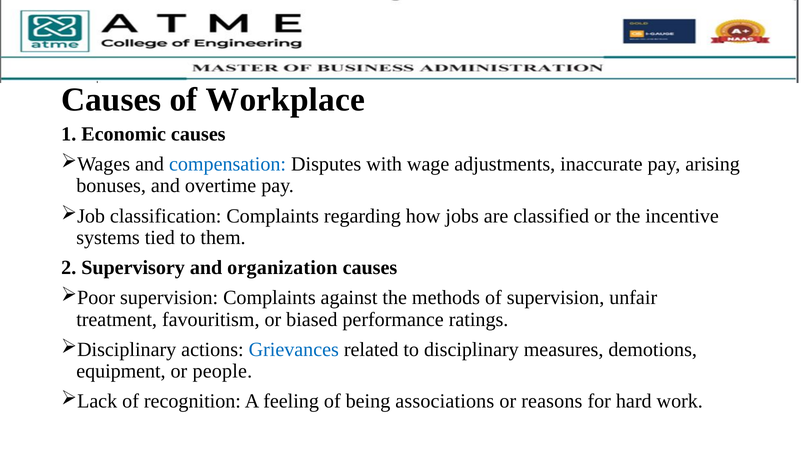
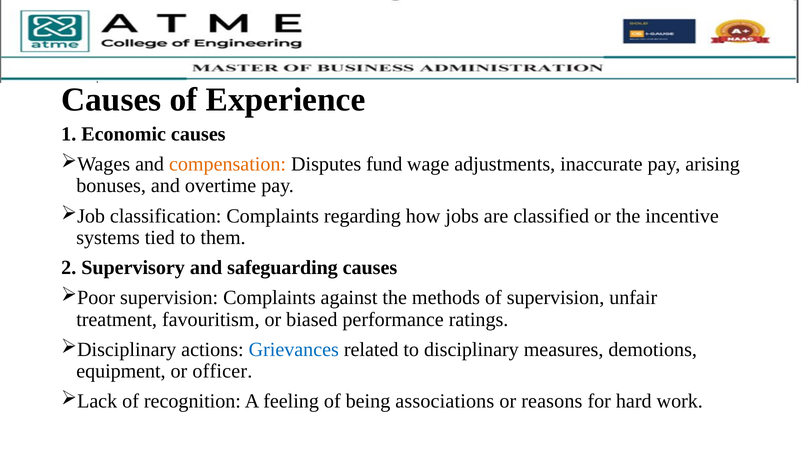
Workplace: Workplace -> Experience (286, 100)
compensation colour: blue -> orange (228, 164)
with: with -> fund (384, 164)
organization: organization -> safeguarding (282, 267)
people: people -> officer (222, 371)
